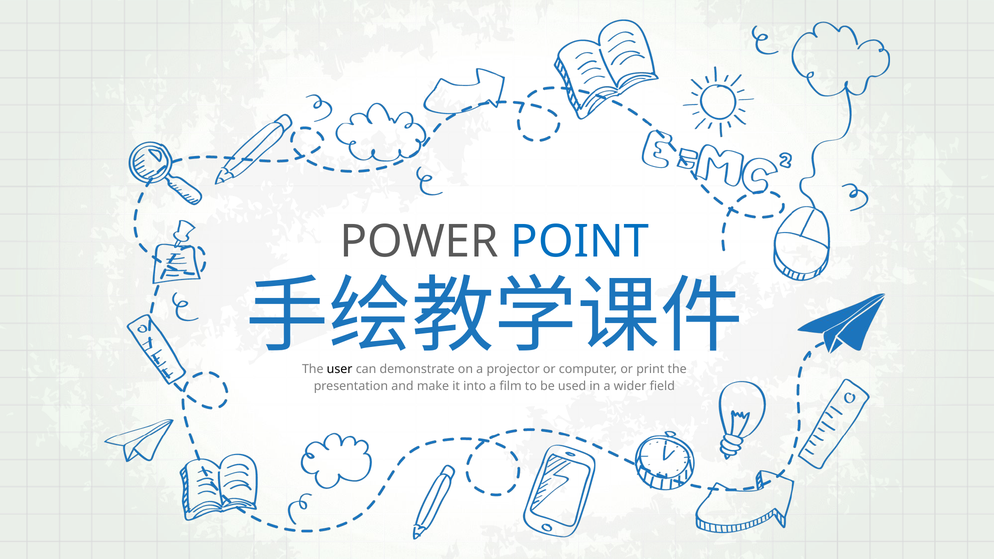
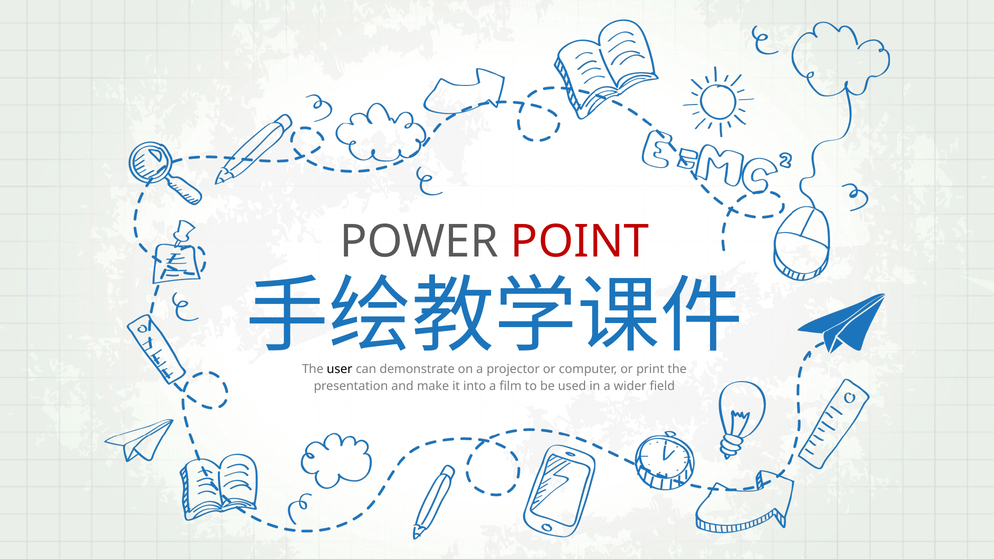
POINT colour: blue -> red (580, 242)
